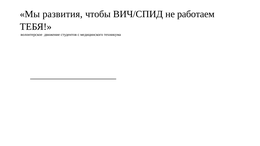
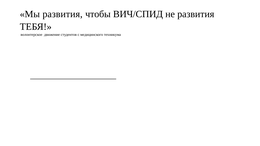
не работаем: работаем -> развития (196, 14)
